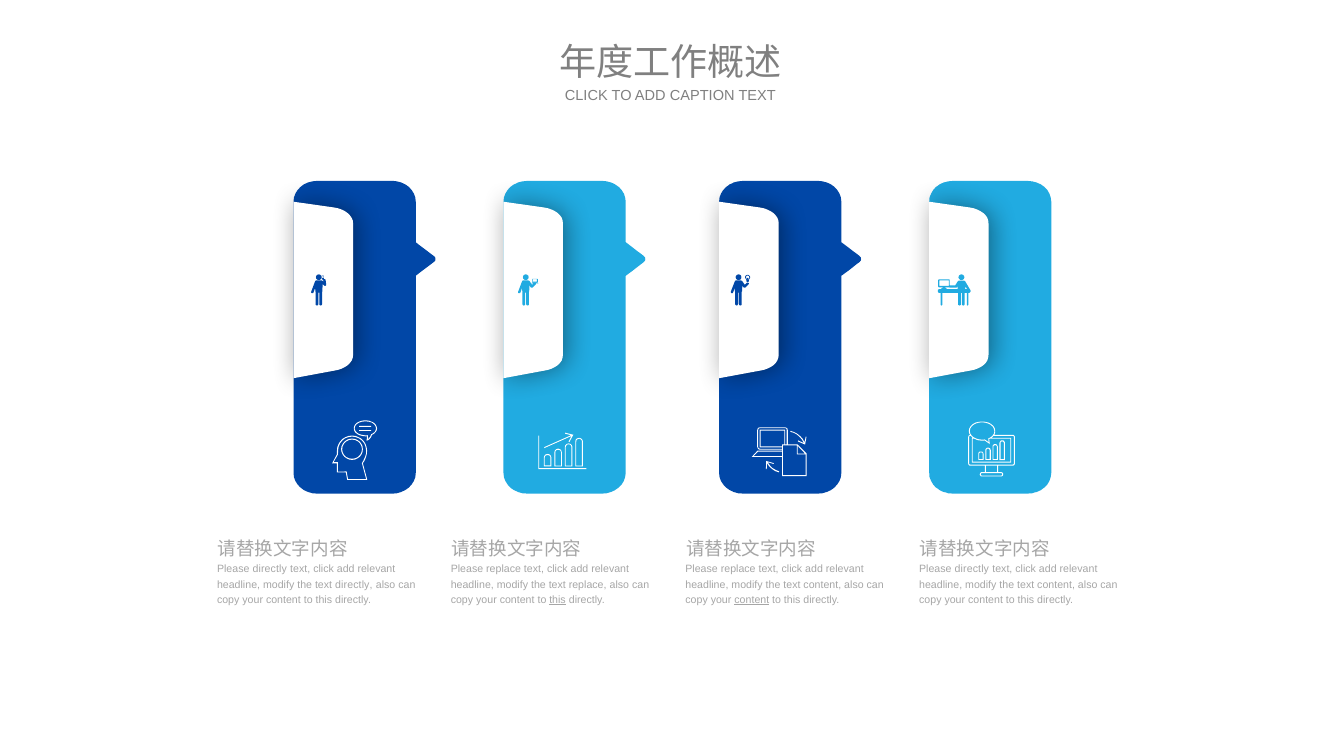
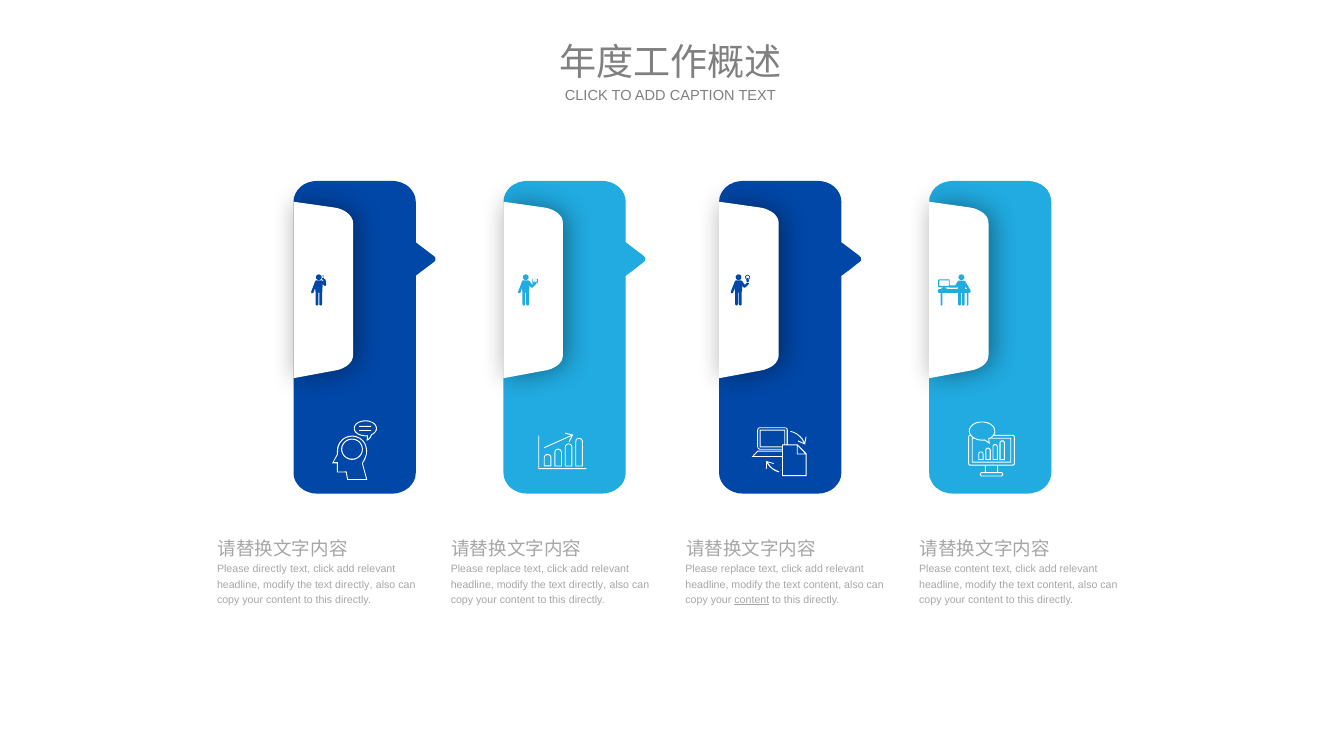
directly: directly -> content (972, 570)
replace: replace -> directly (588, 585)
this underline: present -> none (558, 600)
